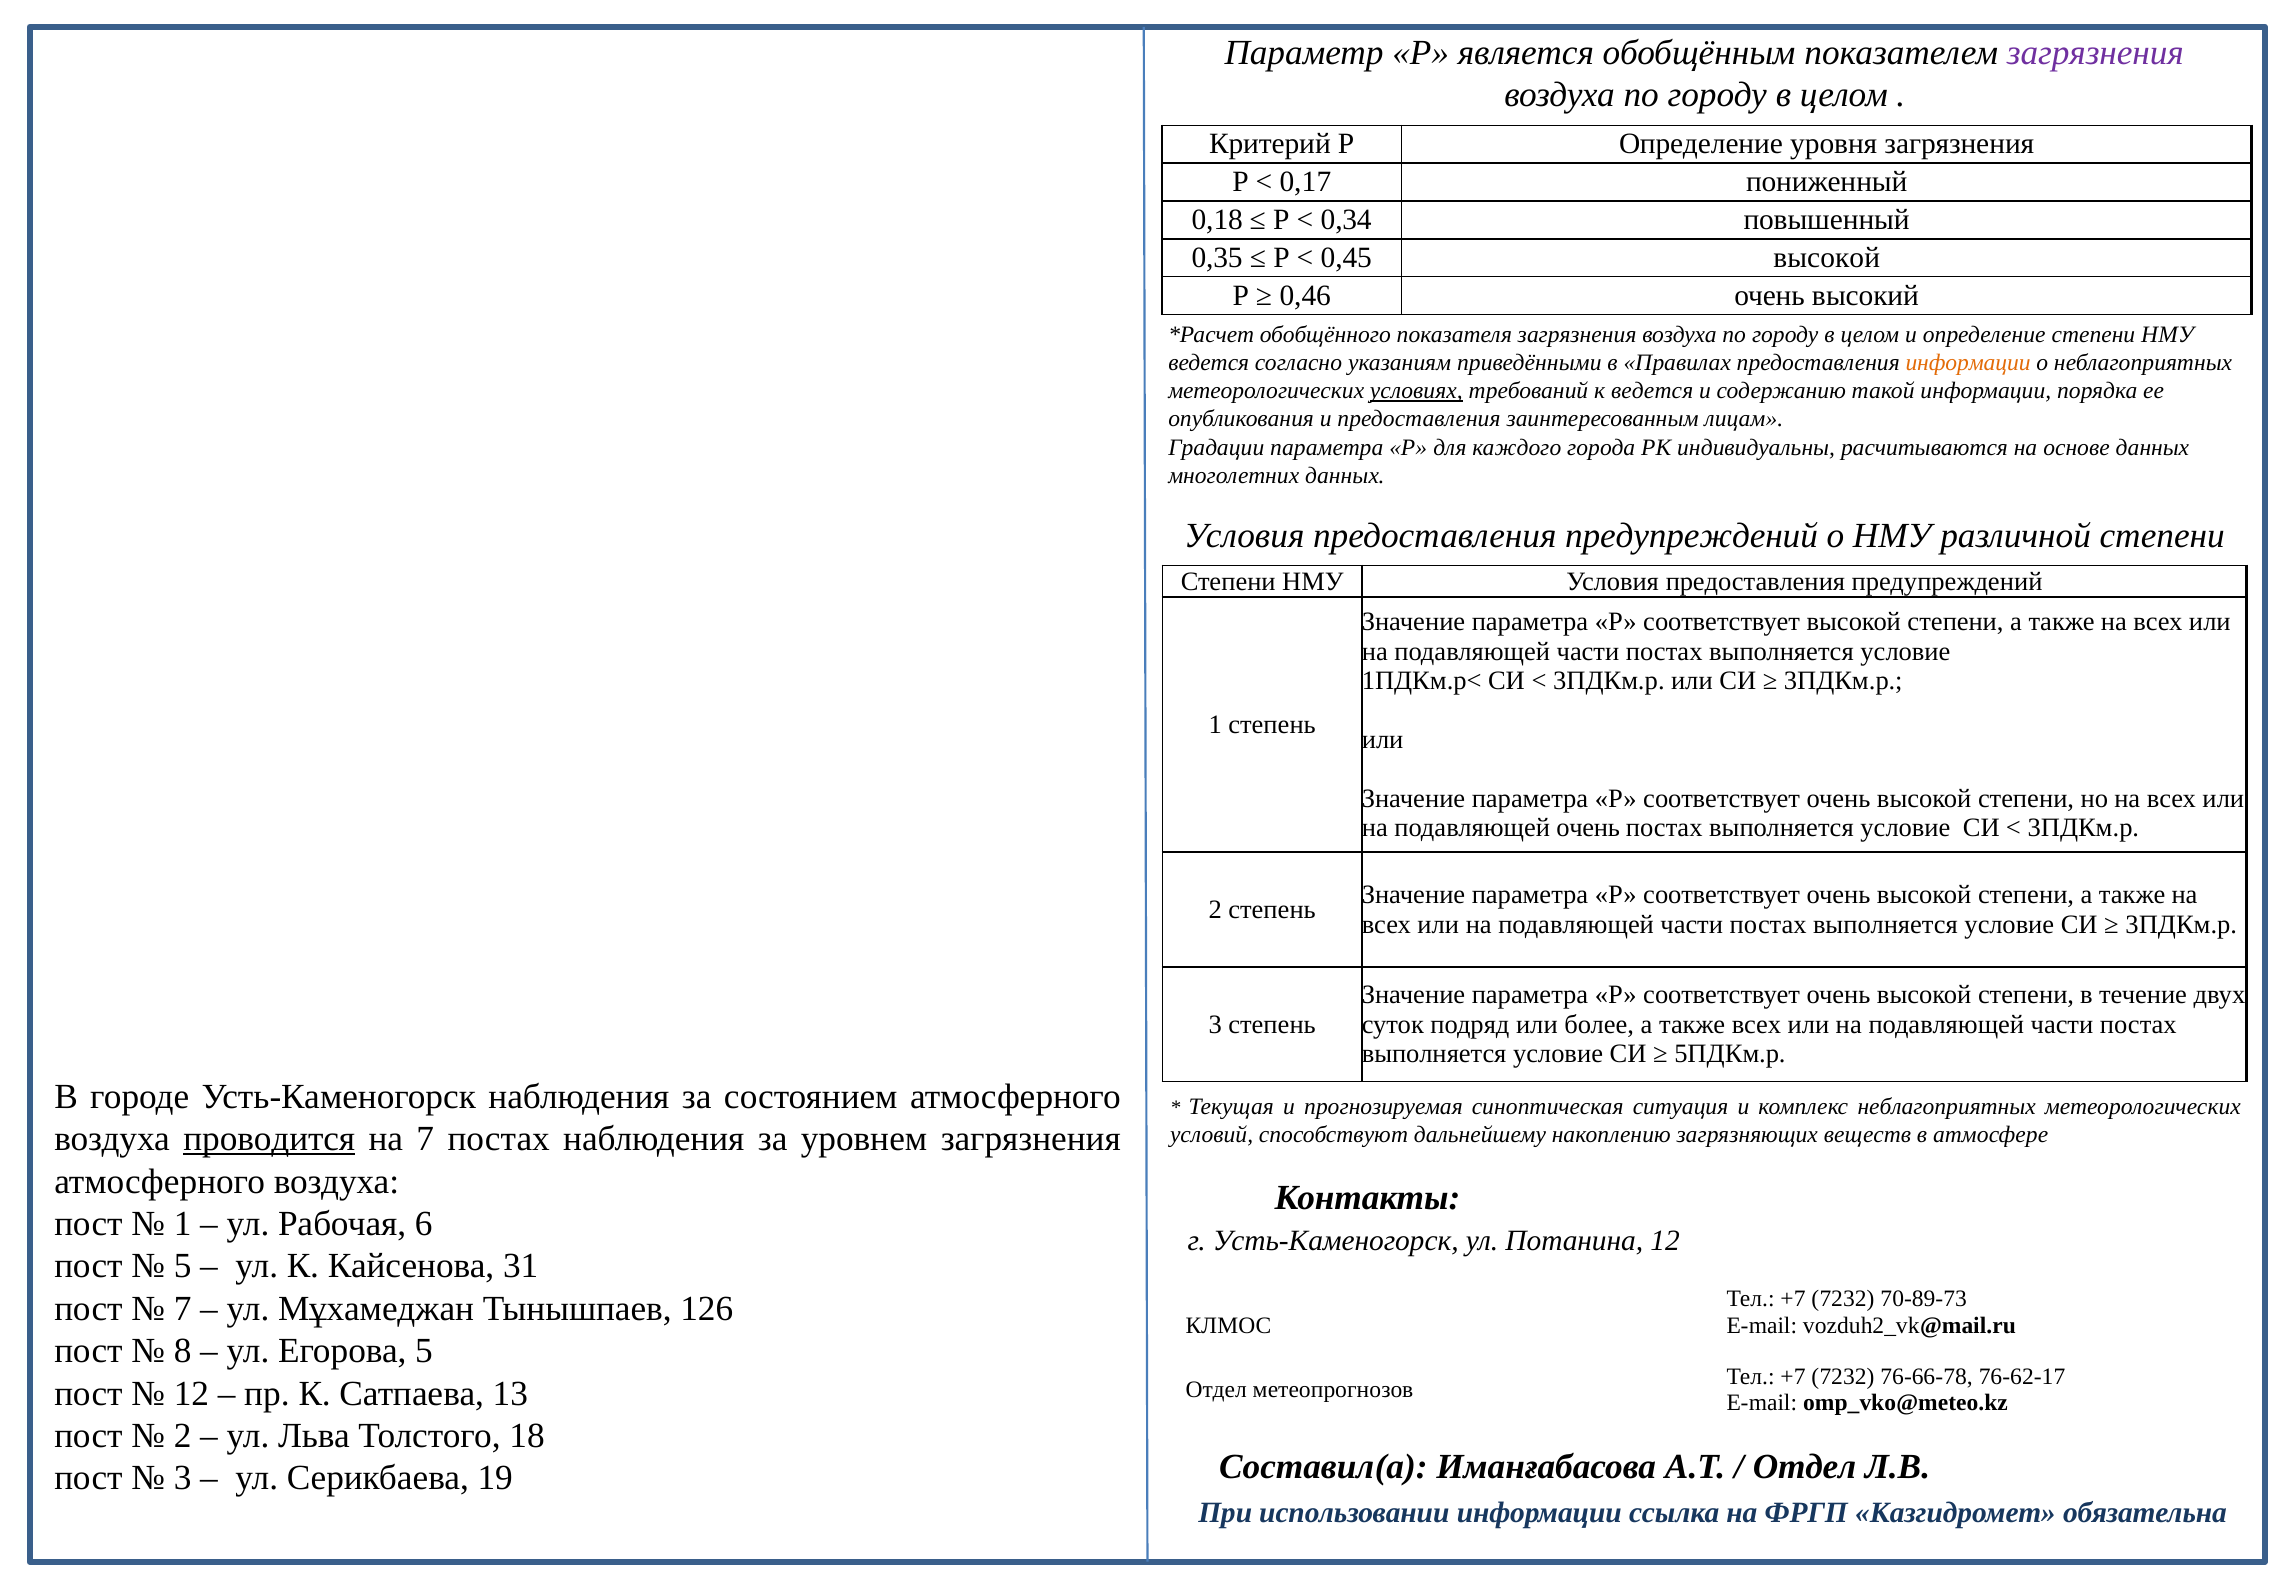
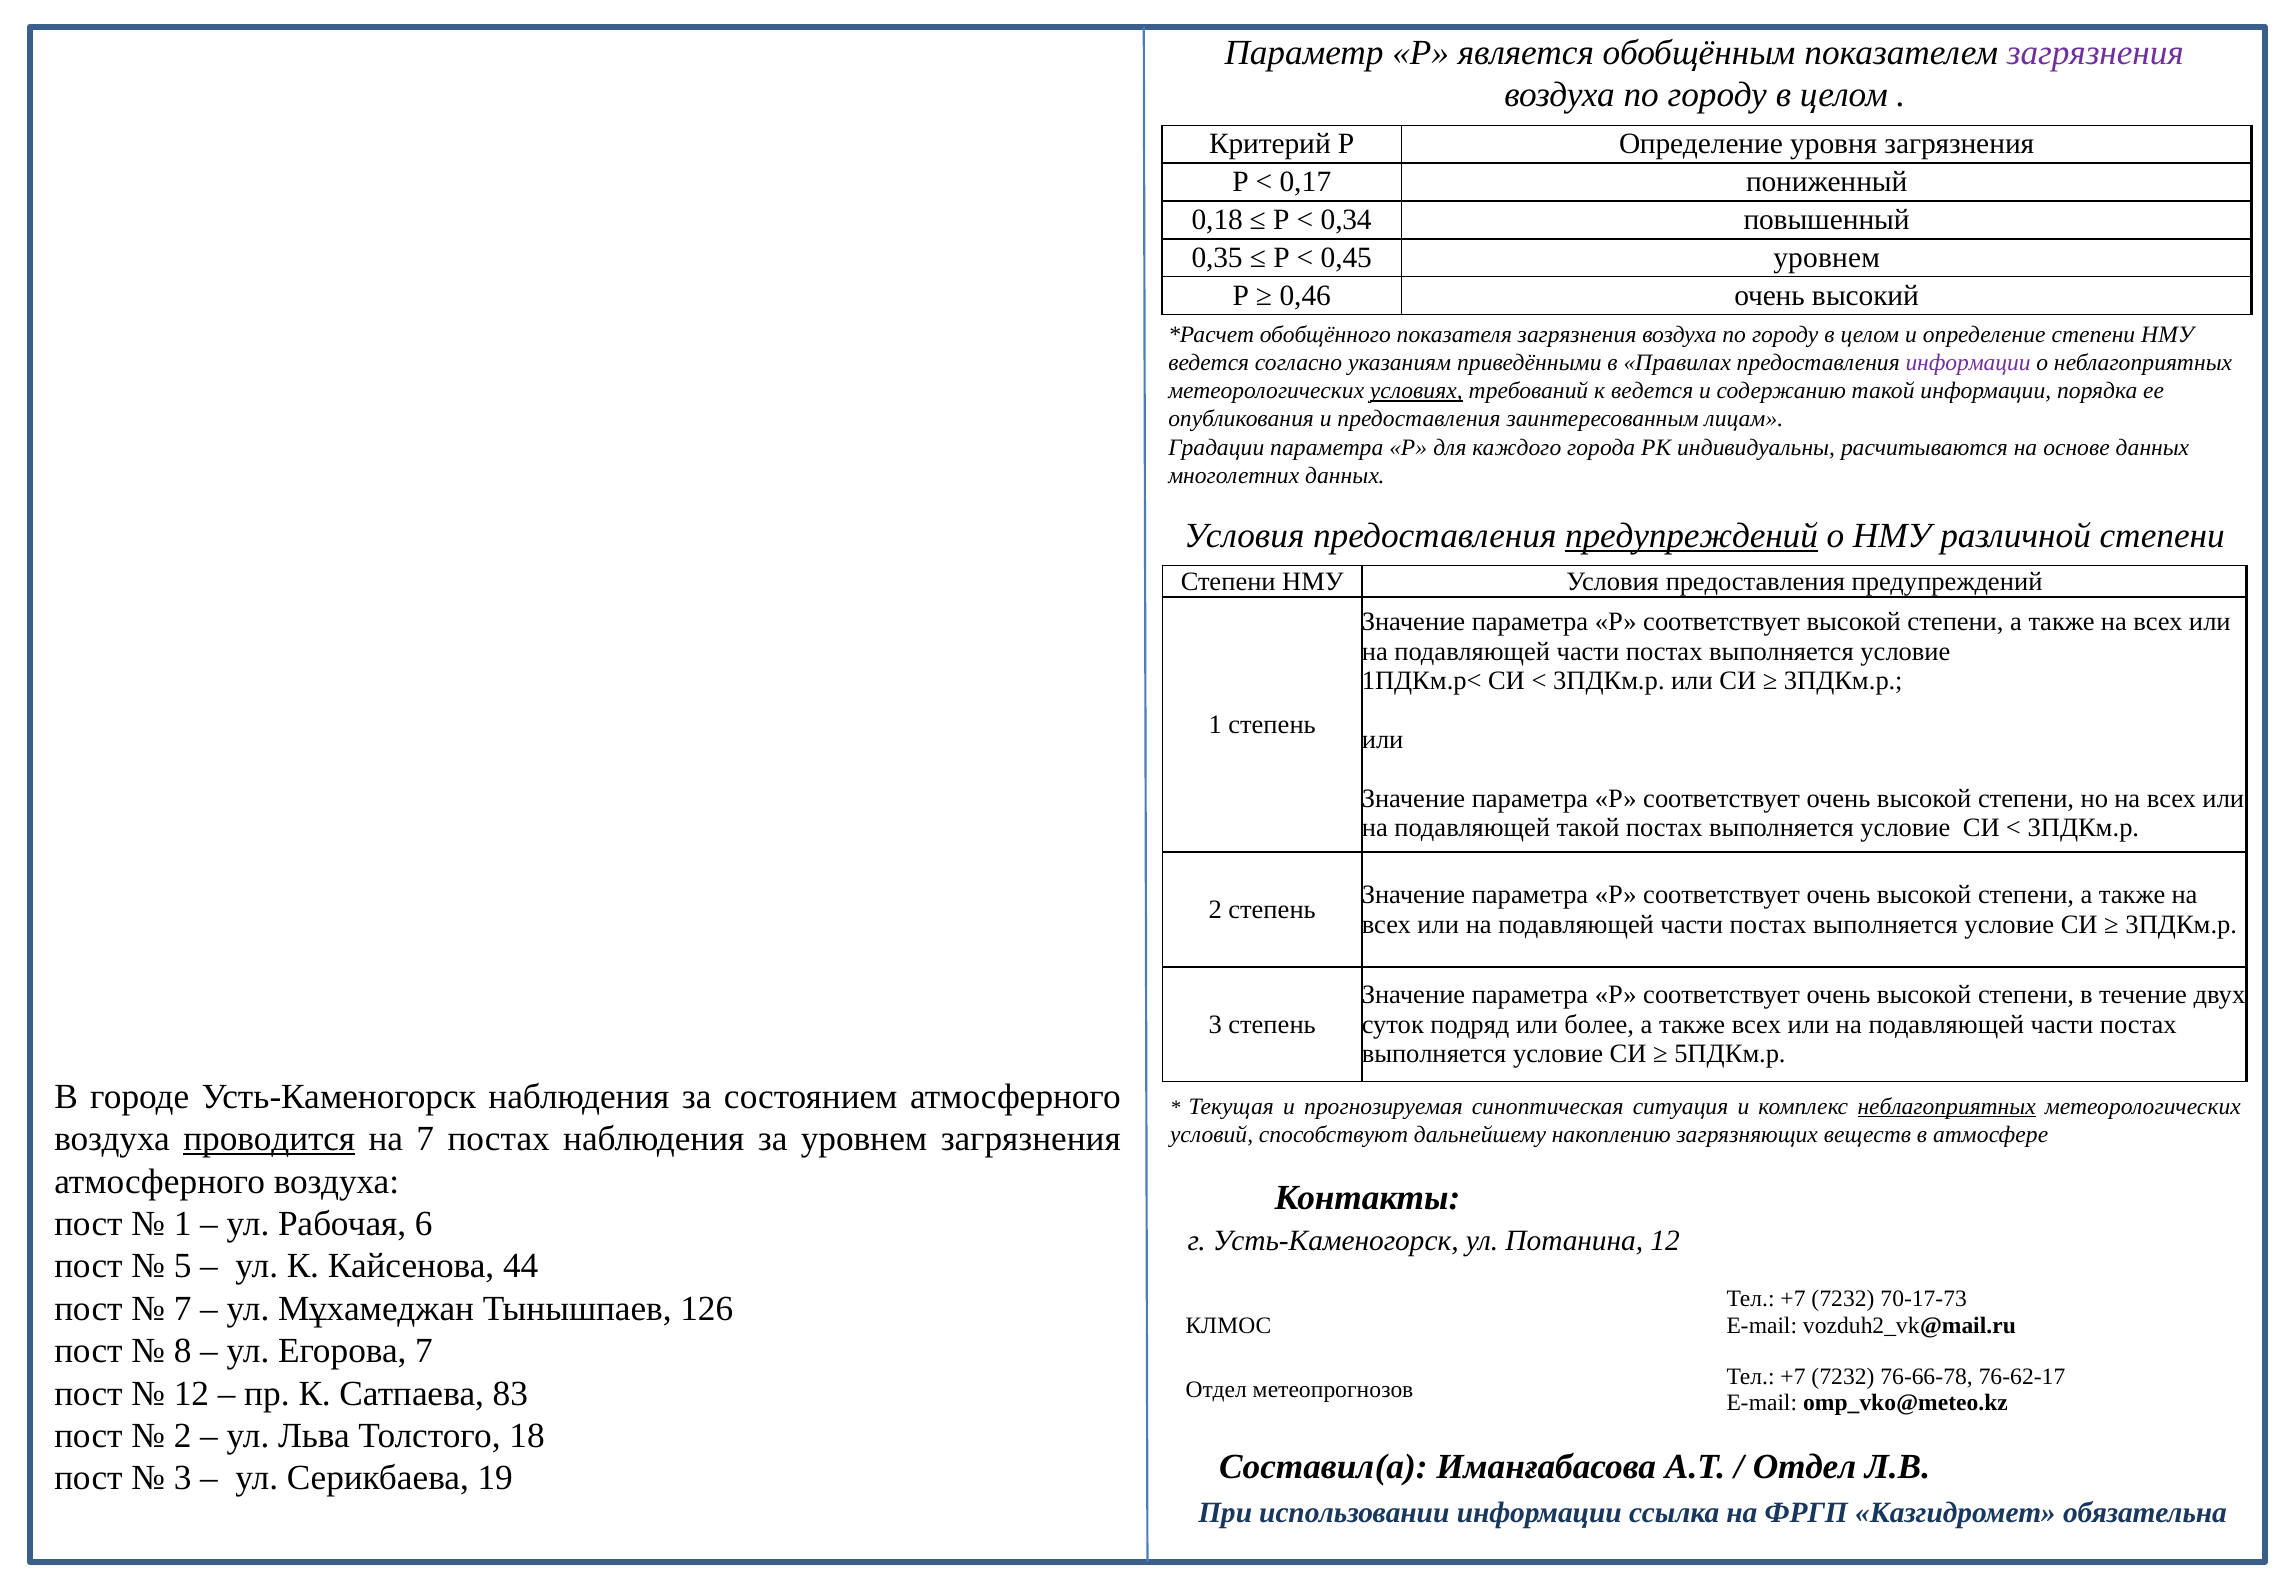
0,45 высокой: высокой -> уровнем (1827, 258)
информации colour: orange -> purple (1968, 363)
предупреждений underline: none -> present (1691, 536)
подавляющей очень: очень -> такой (1588, 828)
неблагоприятных underline: none -> present (1947, 1106)
31: 31 -> 44 (521, 1266)
70-89-73: 70-89-73 -> 70-17-73 (1924, 1299)
Егорова 5: 5 -> 7 (424, 1351)
13: 13 -> 83 (510, 1393)
